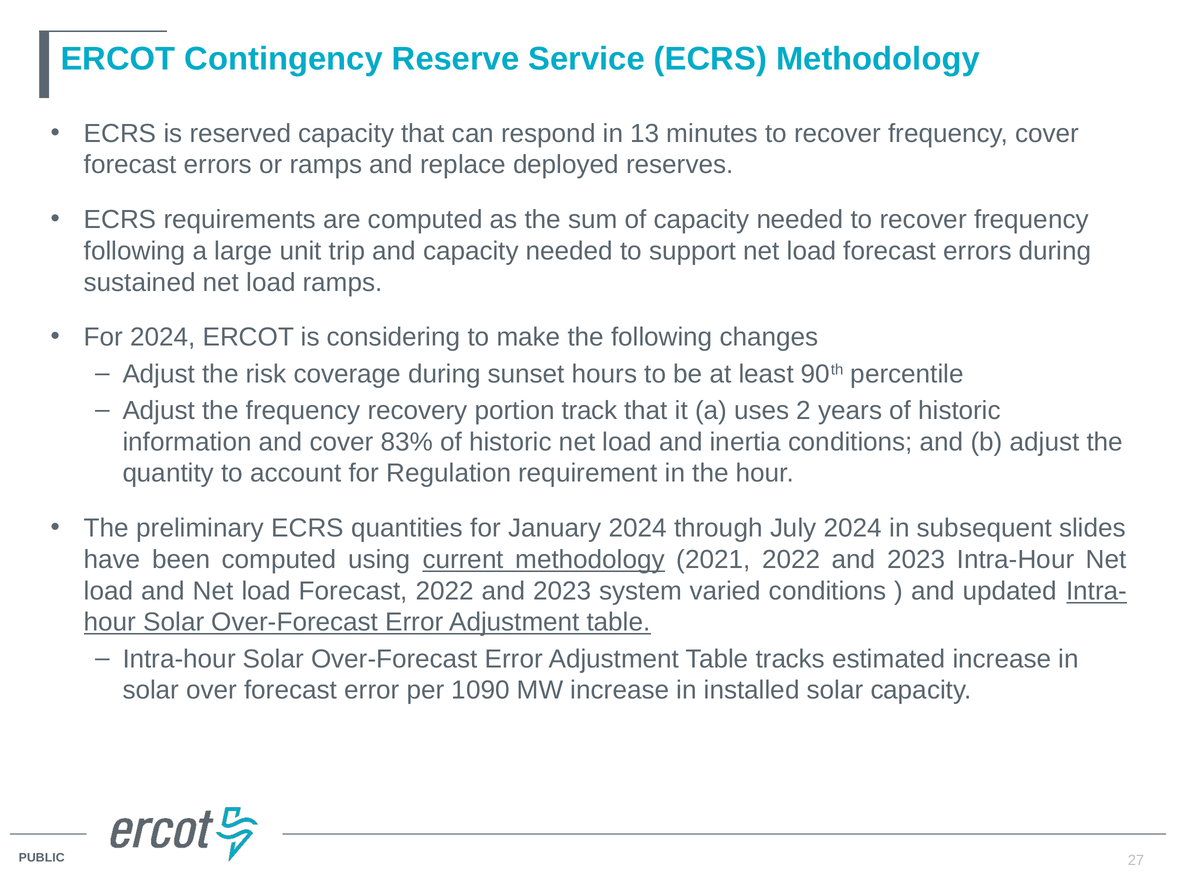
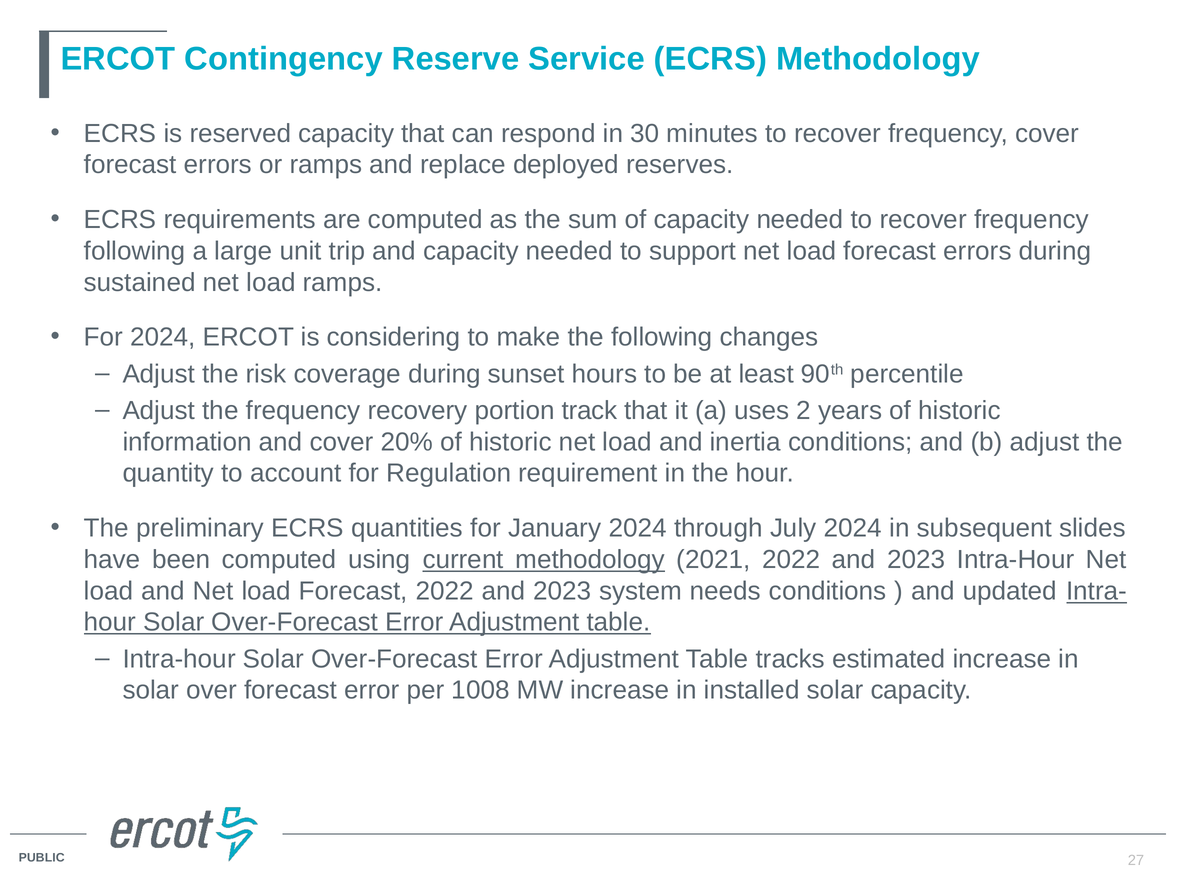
13: 13 -> 30 (645, 134)
83%: 83% -> 20% (407, 442)
varied: varied -> needs (725, 591)
1090: 1090 -> 1008 (481, 691)
